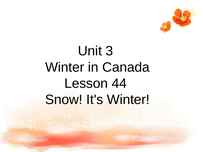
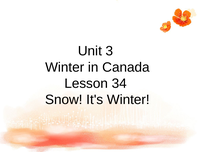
44: 44 -> 34 (119, 84)
